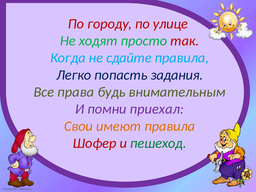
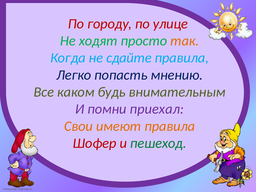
так colour: red -> orange (185, 41)
задания: задания -> мнению (177, 75)
права: права -> каком (76, 92)
